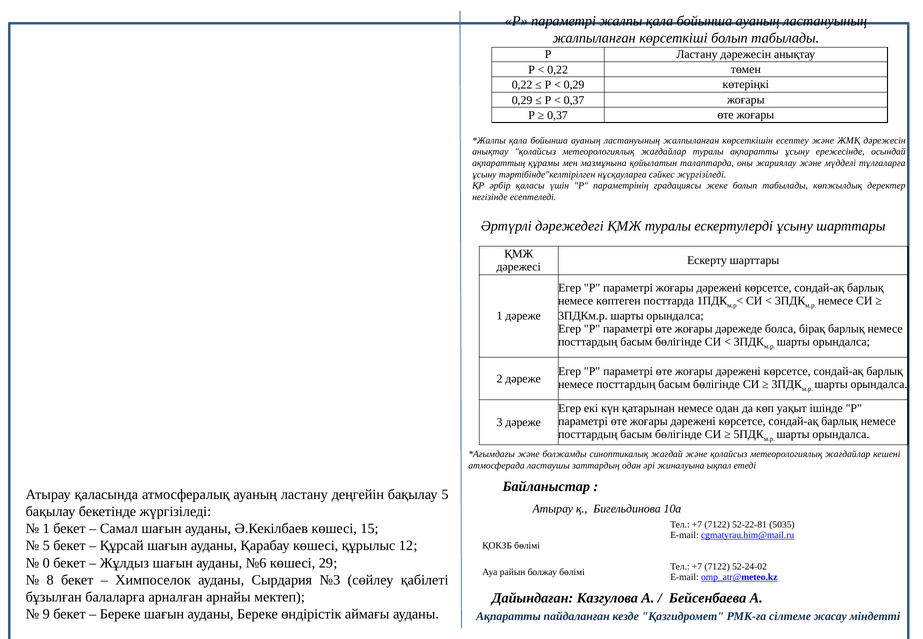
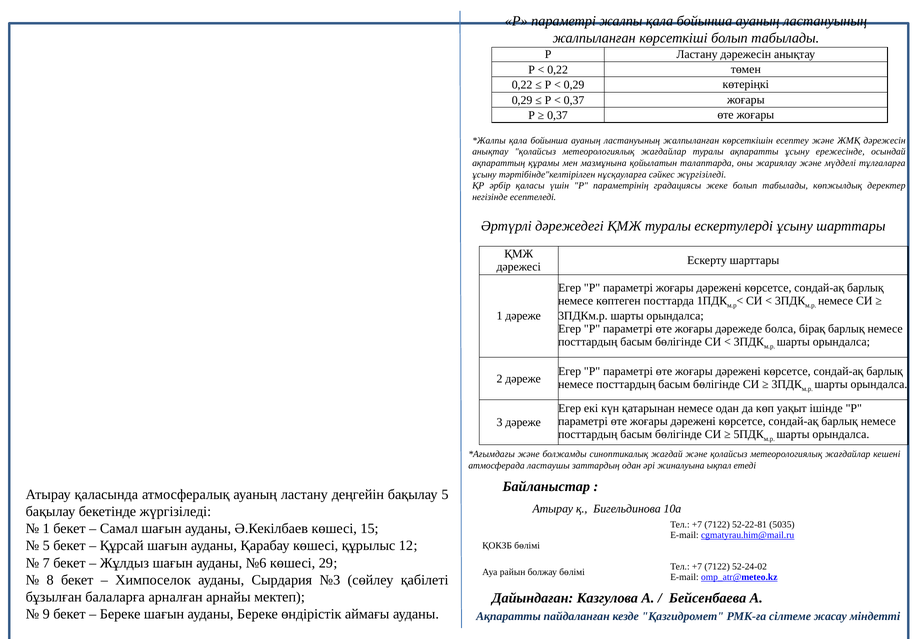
0: 0 -> 7 (46, 563)
